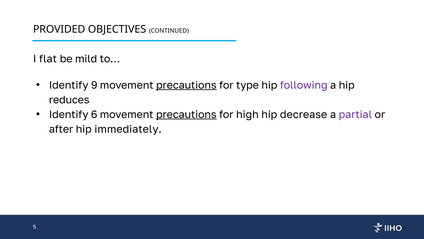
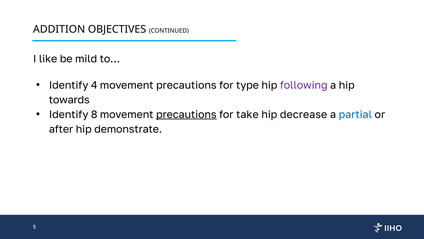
PROVIDED: PROVIDED -> ADDITION (59, 29)
flat: flat -> like (48, 59)
9: 9 -> 4 (94, 85)
precautions underline: present -> none (186, 85)
reduces: reduces -> towards (69, 100)
6: 6 -> 8 (94, 114)
high: high -> take (247, 114)
partial colour: purple -> blue (355, 114)
immediately: immediately -> demonstrate (128, 129)
